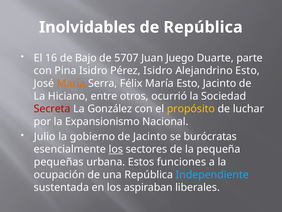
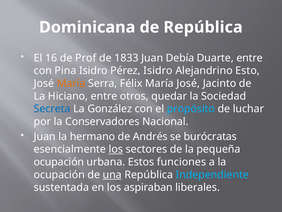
Inolvidables: Inolvidables -> Dominicana (87, 27)
Bajo: Bajo -> Prof (86, 58)
5707: 5707 -> 1833 (126, 58)
Juego: Juego -> Debía (180, 58)
Duarte parte: parte -> entre (250, 58)
María Esto: Esto -> José (188, 83)
ocurrió: ocurrió -> quedar (169, 96)
Secreta colour: red -> blue (52, 109)
propósito colour: yellow -> light blue (191, 109)
Expansionismo: Expansionismo -> Conservadores (102, 121)
Julio: Julio -> Juan (45, 136)
gobierno: gobierno -> hermano (92, 136)
de Jacinto: Jacinto -> Andrés (150, 136)
pequeñas: pequeñas -> ocupación (59, 162)
una underline: none -> present (112, 174)
